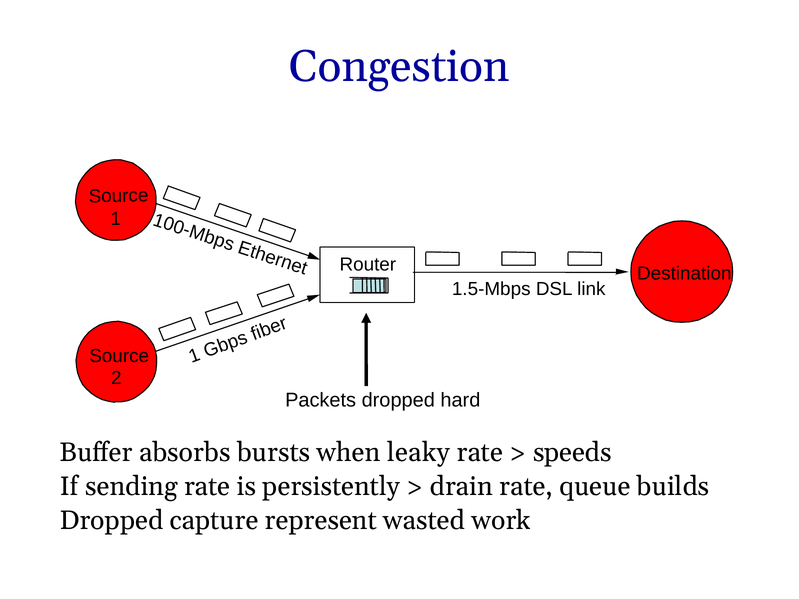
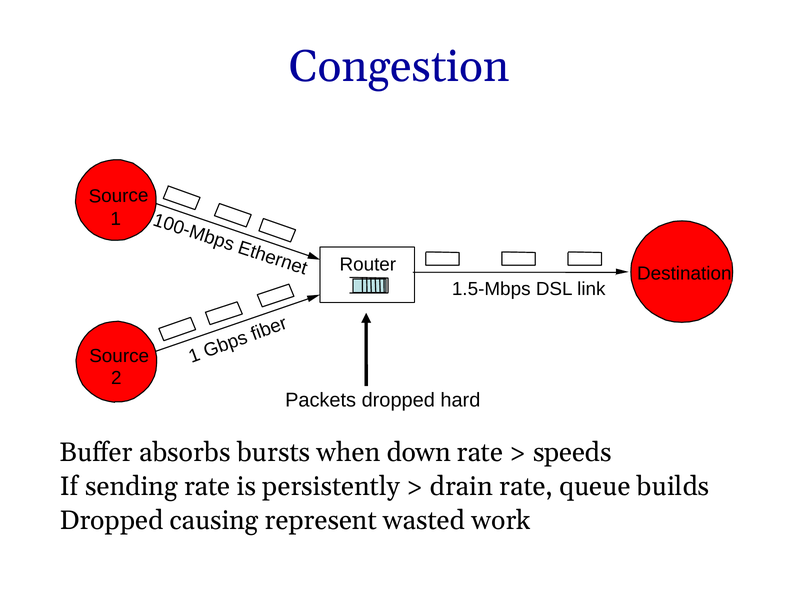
leaky: leaky -> down (419, 453)
capture: capture -> causing (214, 521)
